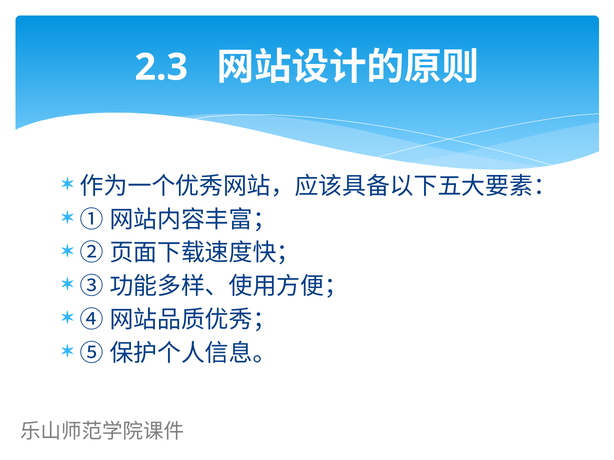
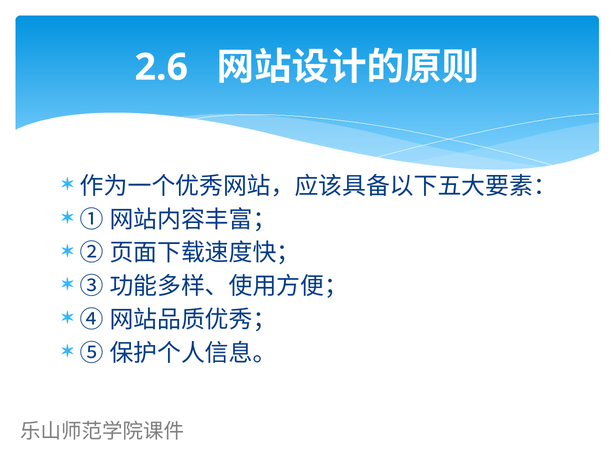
2.3: 2.3 -> 2.6 (161, 67)
